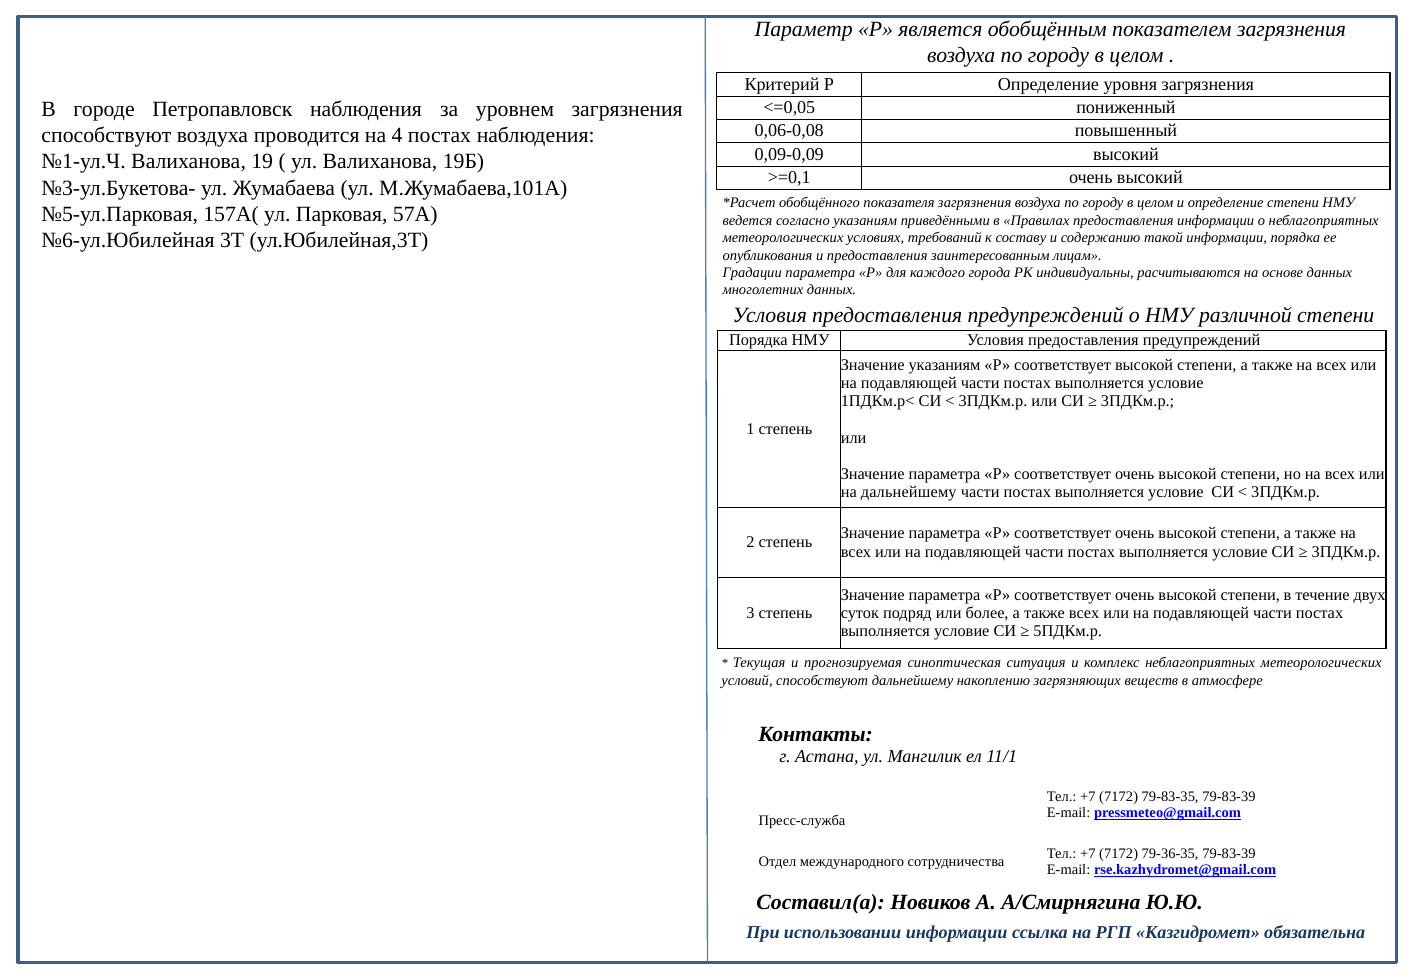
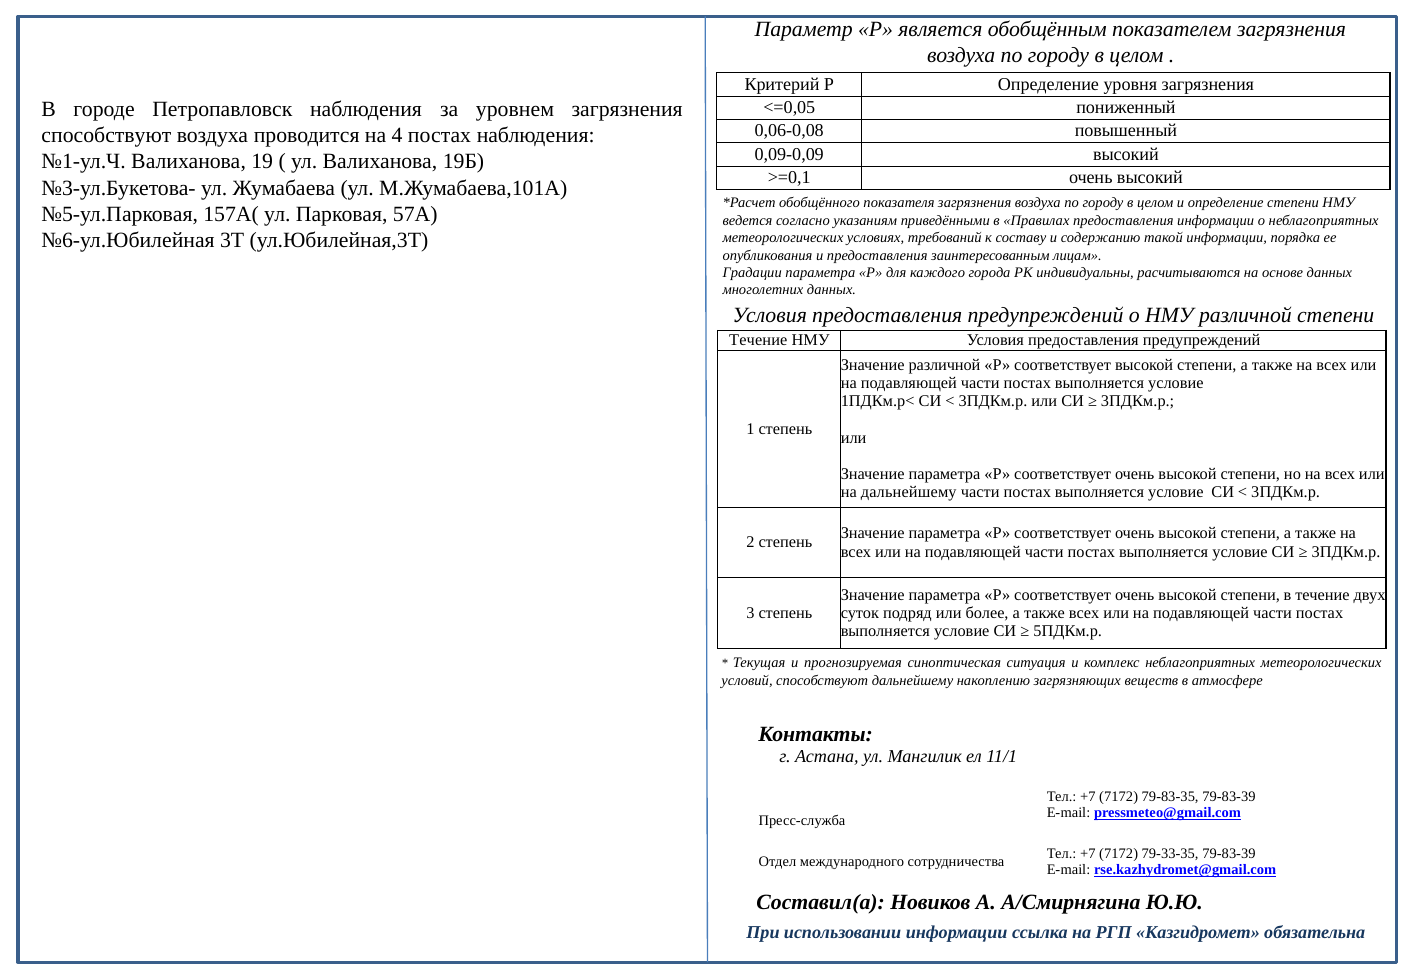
Порядка: Порядка -> Течение (758, 340)
Значение указаниям: указаниям -> различной (945, 366)
79-36-35: 79-36-35 -> 79-33-35 (1170, 854)
